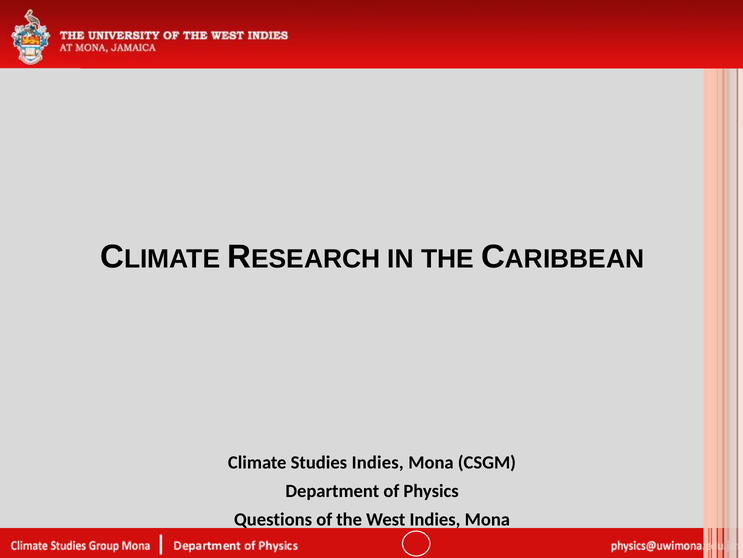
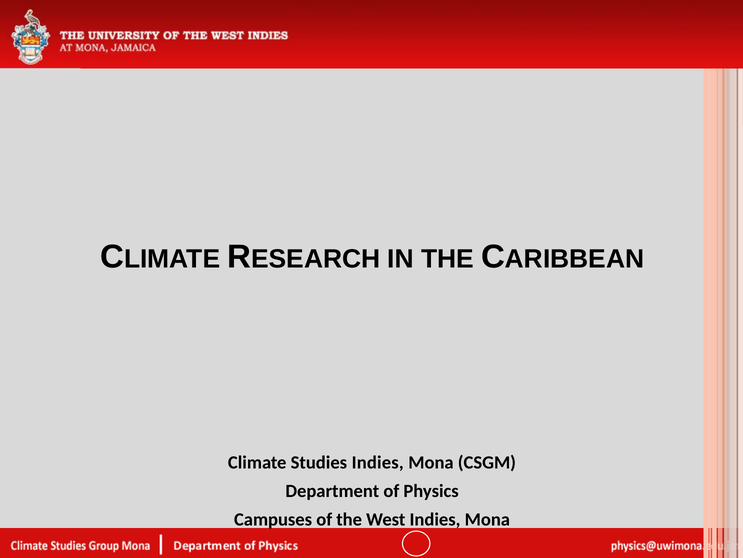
Questions: Questions -> Campuses (273, 519)
